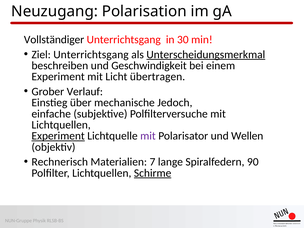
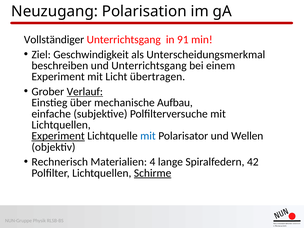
30: 30 -> 91 (183, 40)
Ziel Unterrichtsgang: Unterrichtsgang -> Geschwindigkeit (91, 55)
Unterscheidungsmerkmal underline: present -> none (206, 55)
und Geschwindigkeit: Geschwindigkeit -> Unterrichtsgang (149, 66)
Verlauf underline: none -> present (85, 92)
Jedoch: Jedoch -> Aufbau (175, 103)
mit colour: purple -> blue (148, 136)
7: 7 -> 4 (152, 162)
90: 90 -> 42 (253, 162)
